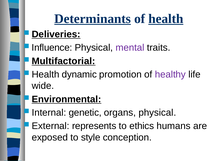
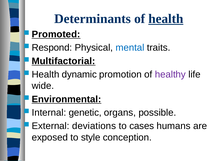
Determinants underline: present -> none (93, 19)
Deliveries: Deliveries -> Promoted (56, 34)
Influence: Influence -> Respond (52, 48)
mental colour: purple -> blue (130, 48)
organs physical: physical -> possible (157, 113)
represents: represents -> deviations (94, 126)
ethics: ethics -> cases (142, 126)
